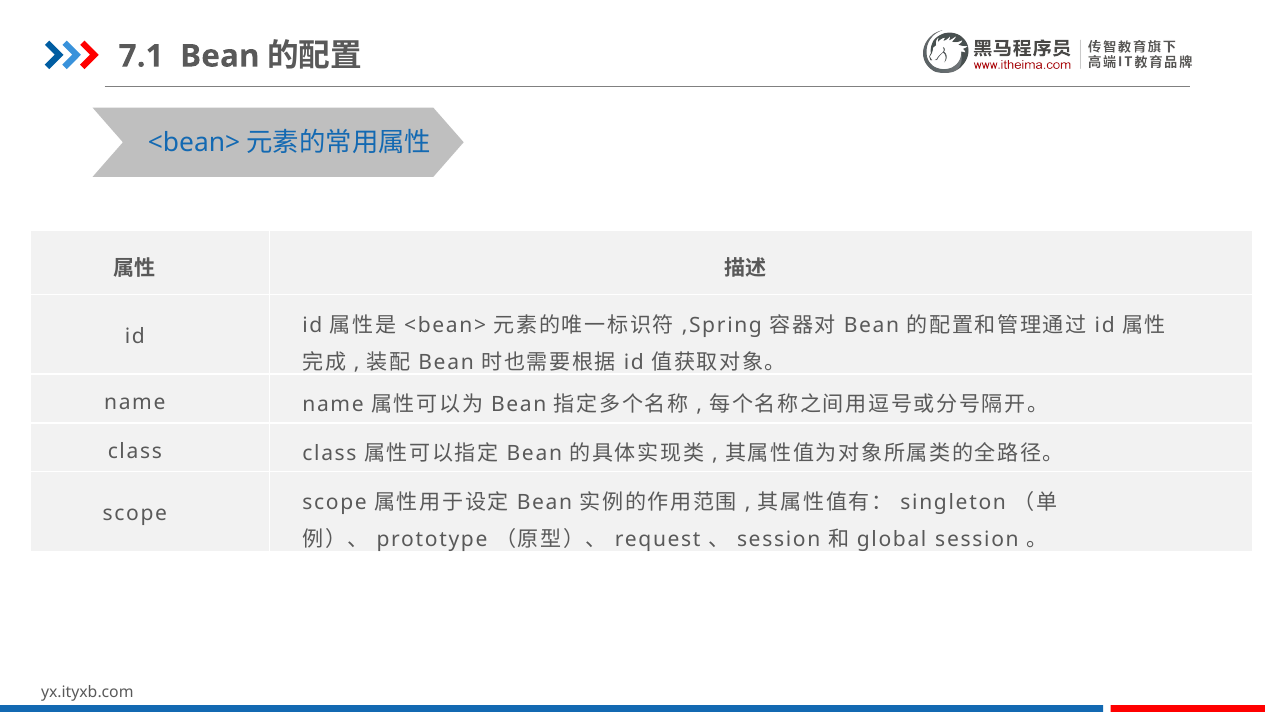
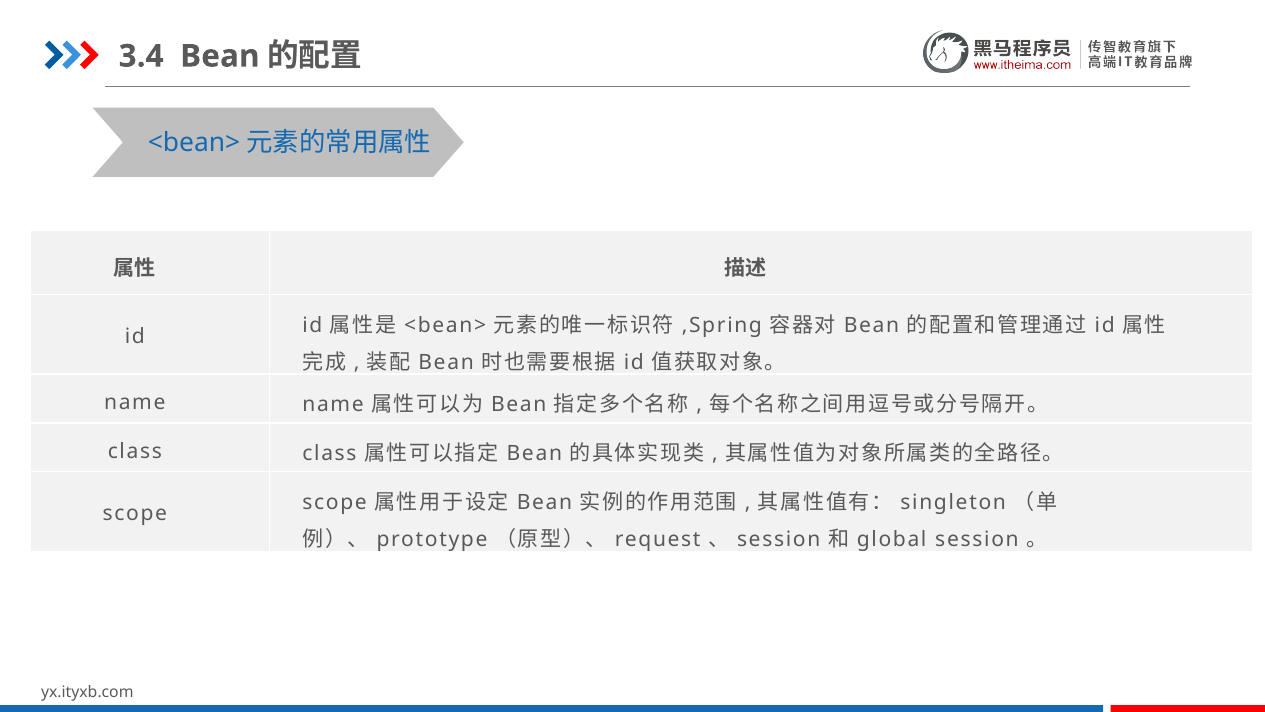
7.1: 7.1 -> 3.4 (141, 56)
